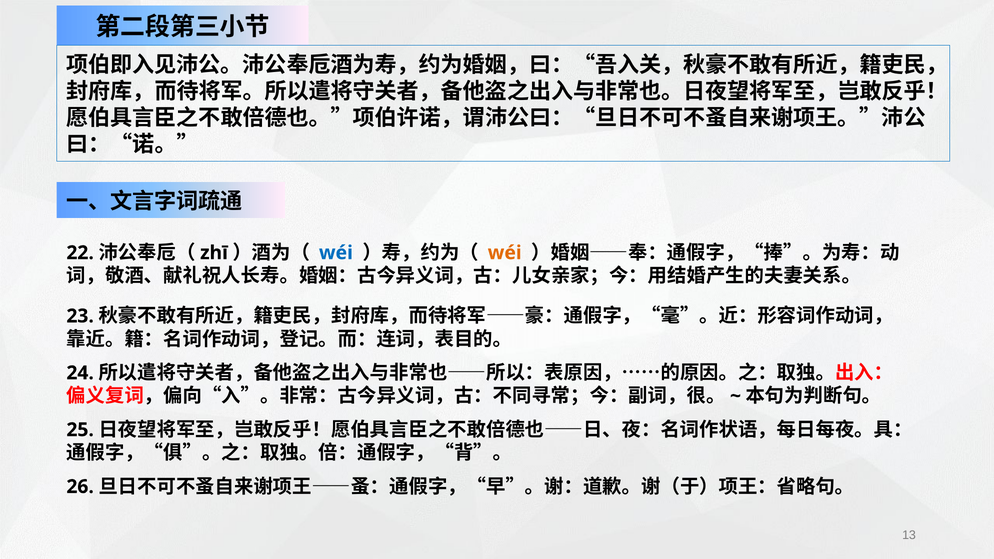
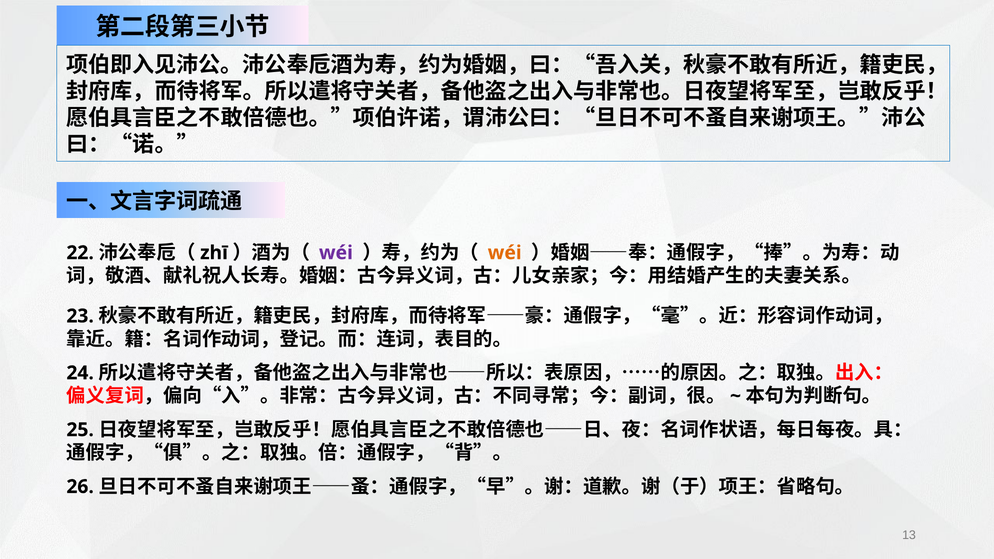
wéi colour: blue -> purple (336, 253)
